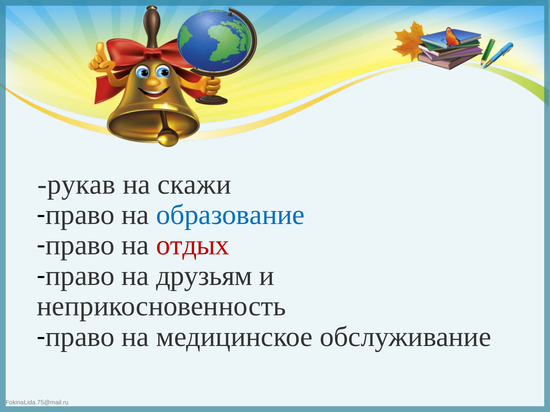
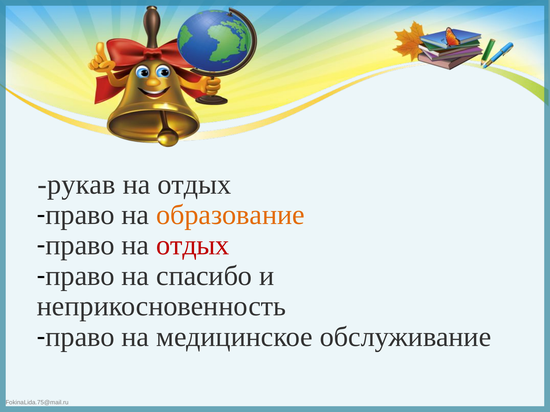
скажи: скажи -> отдых (194, 185)
образование colour: blue -> orange (230, 215)
друзьям: друзьям -> спасибо (204, 276)
